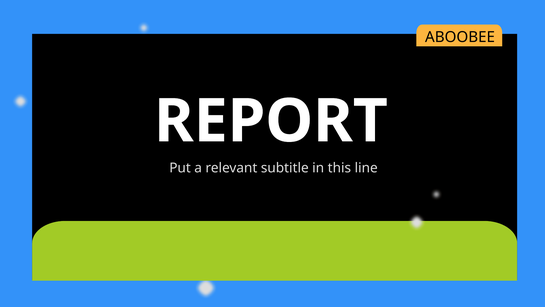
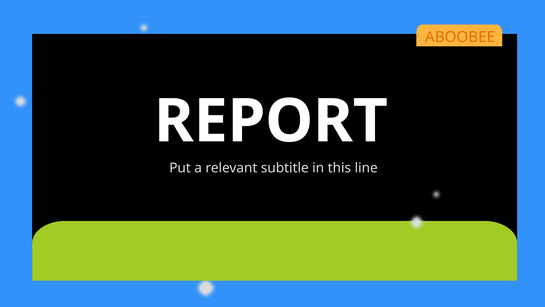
ABOOBEE colour: black -> orange (460, 37)
